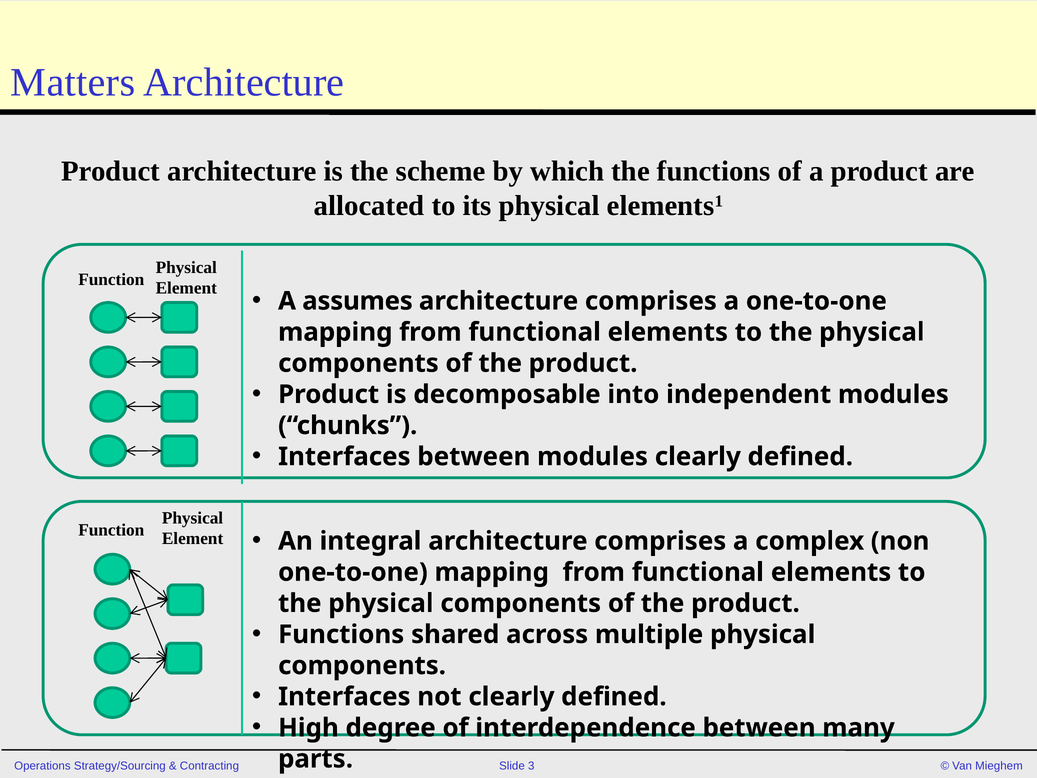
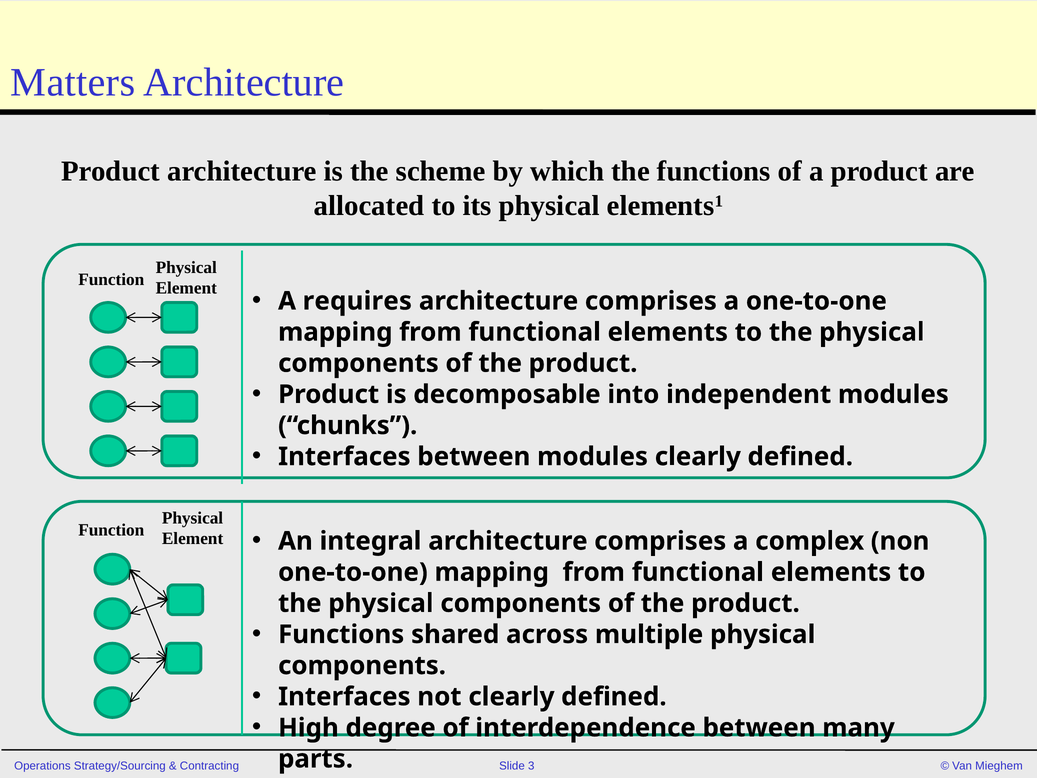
assumes: assumes -> requires (357, 301)
